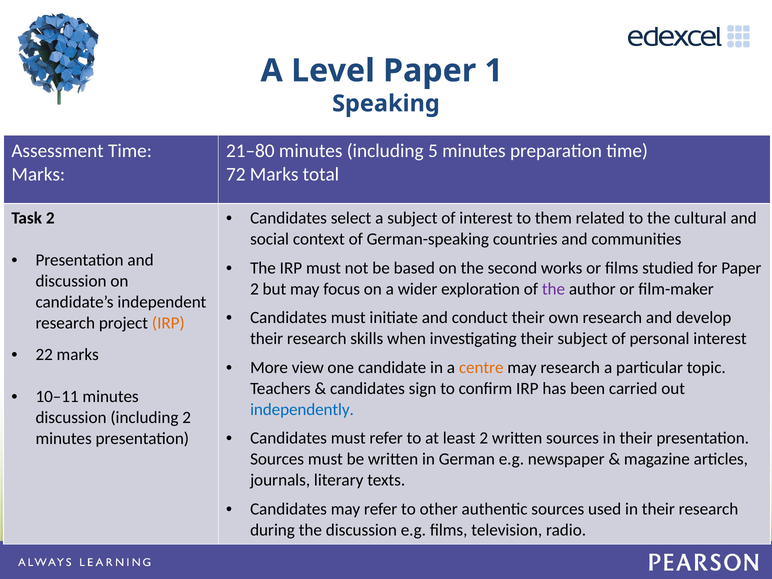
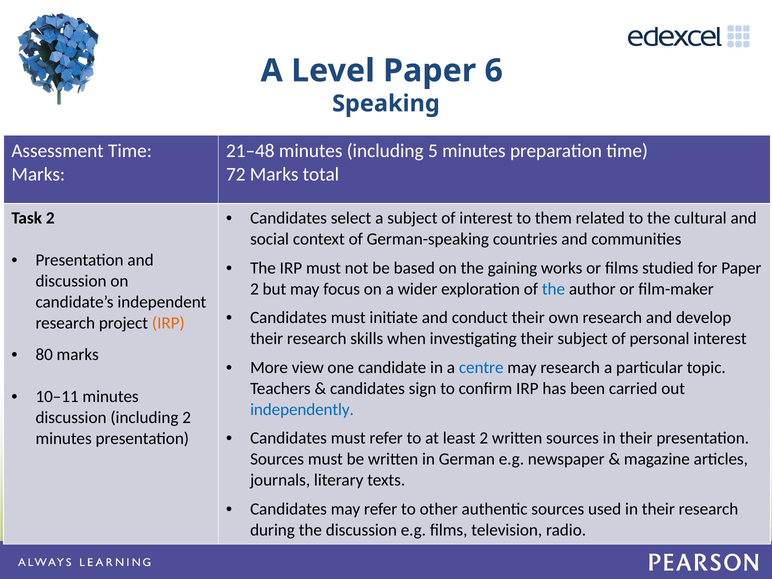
1: 1 -> 6 (494, 71)
21–80: 21–80 -> 21–48 (250, 151)
second: second -> gaining (512, 268)
the colour: purple -> blue (554, 289)
22: 22 -> 80 (44, 355)
centre colour: orange -> blue (481, 368)
